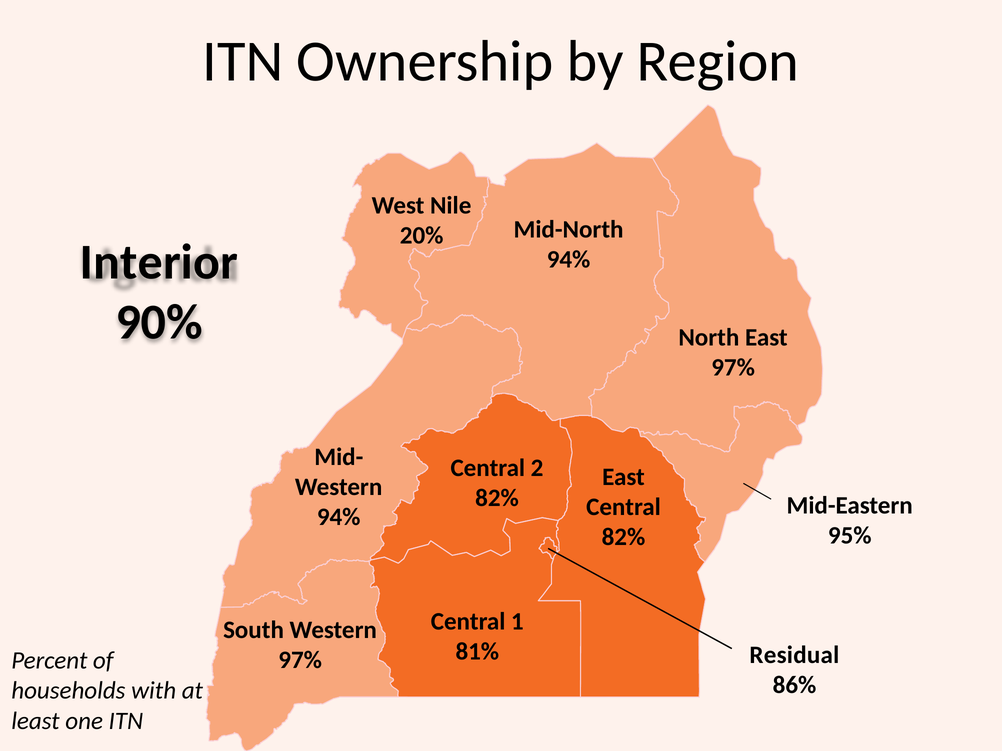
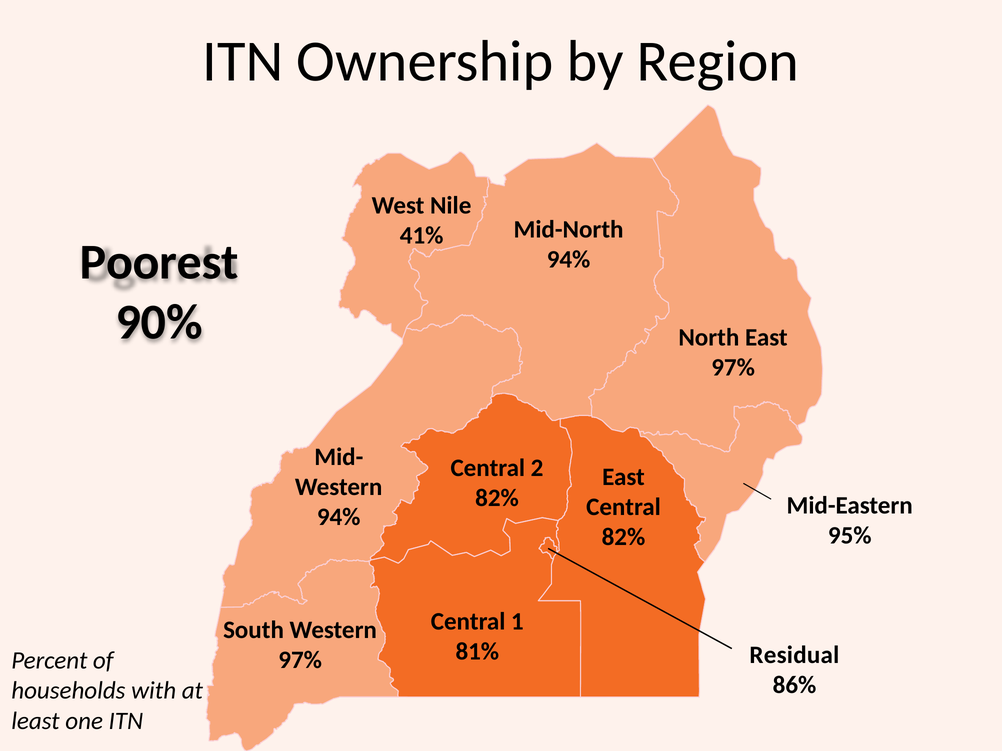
20%: 20% -> 41% (422, 235)
Interior: Interior -> Poorest (159, 262)
